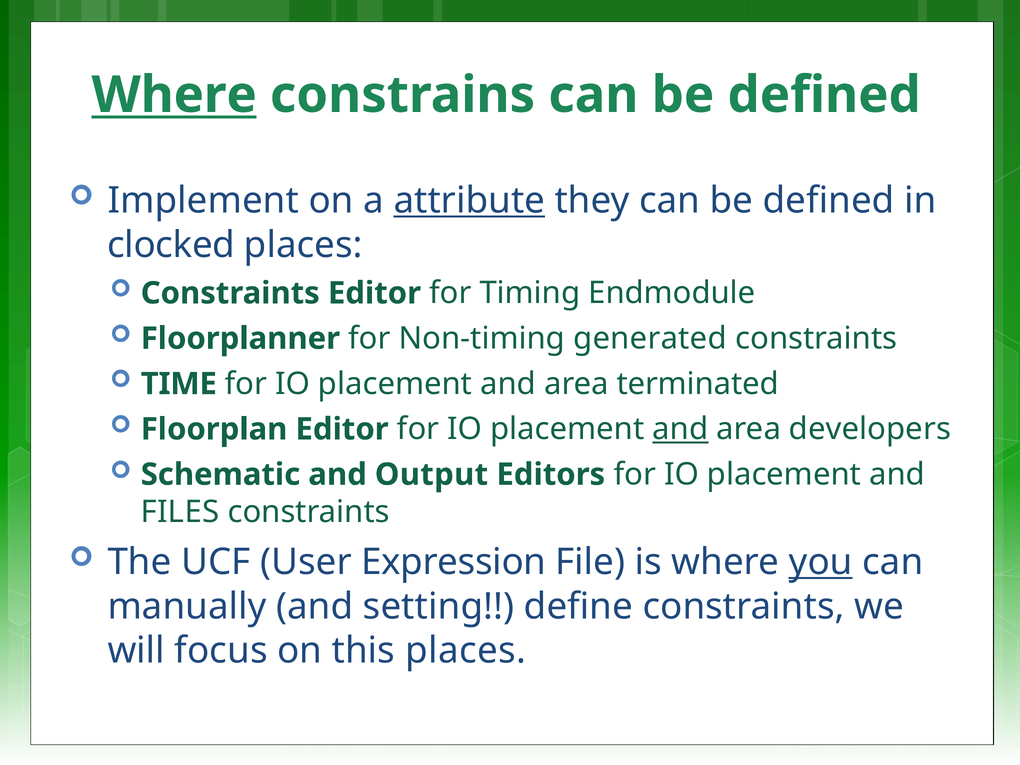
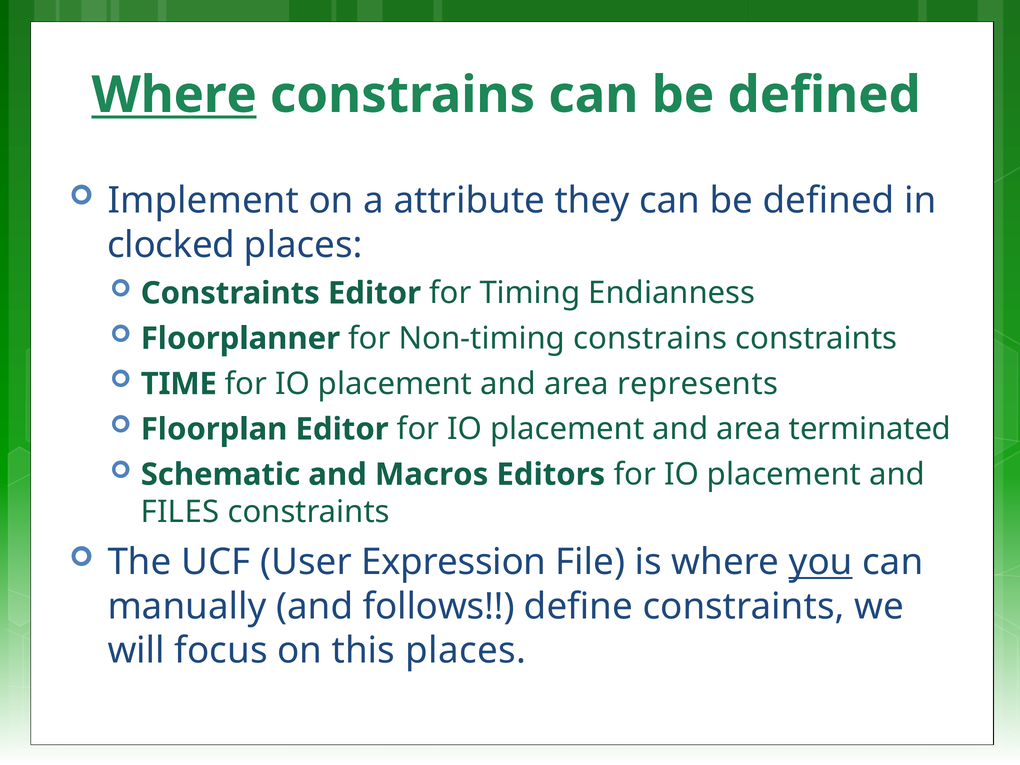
attribute underline: present -> none (469, 201)
Endmodule: Endmodule -> Endianness (672, 293)
Non-timing generated: generated -> constrains (650, 339)
terminated: terminated -> represents (698, 384)
and underline: present -> none (680, 429)
developers: developers -> terminated (870, 429)
Output: Output -> Macros (432, 475)
setting: setting -> follows (439, 606)
